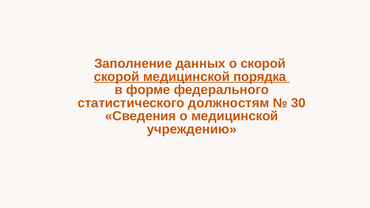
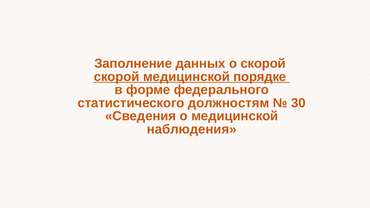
порядка: порядка -> порядке (260, 77)
учреждению: учреждению -> наблюдения (192, 129)
